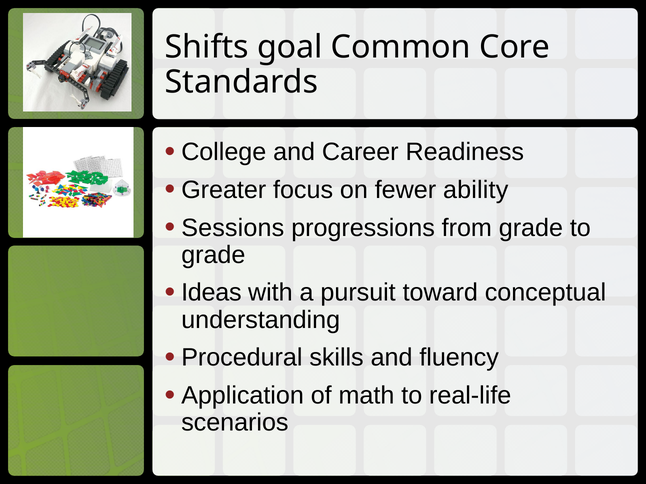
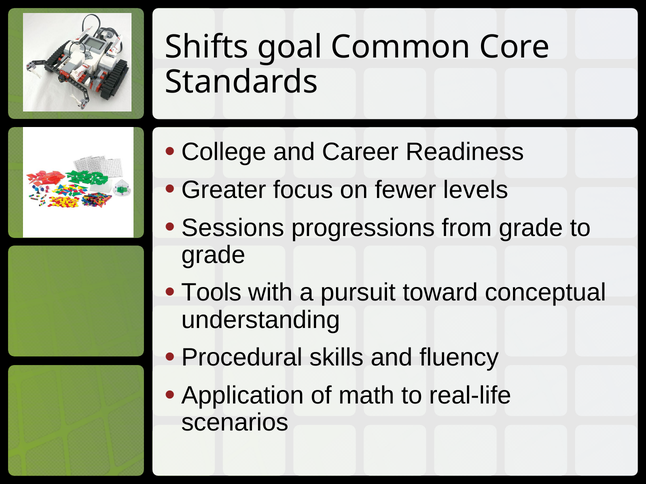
ability: ability -> levels (476, 190)
Ideas: Ideas -> Tools (211, 293)
